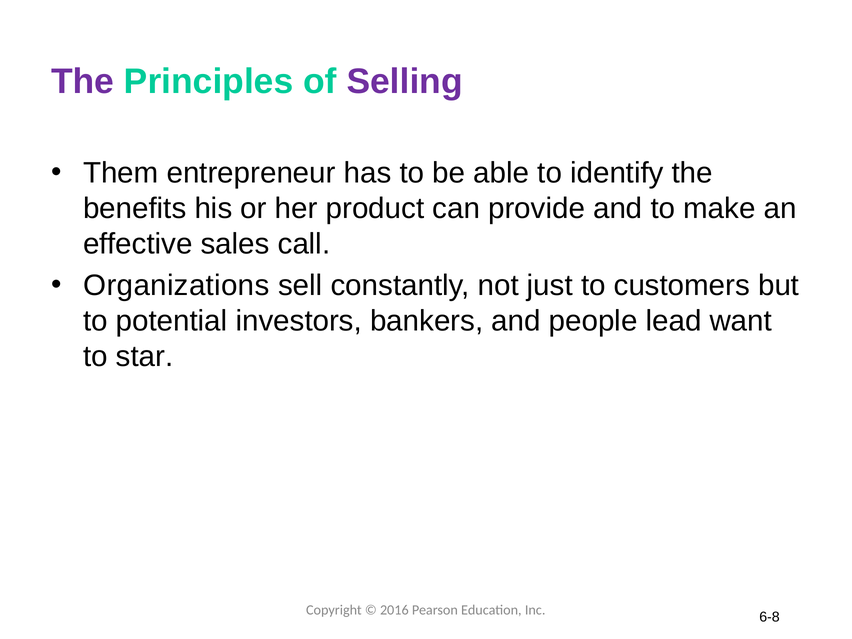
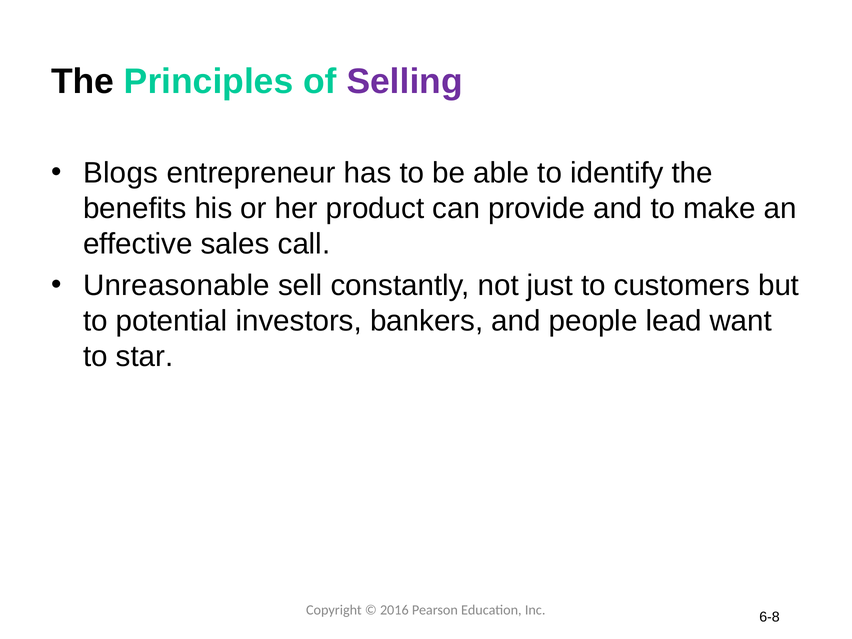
The colour: purple -> black (83, 81)
Them: Them -> Blogs (121, 173)
Organizations: Organizations -> Unreasonable (176, 286)
